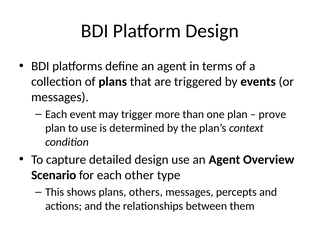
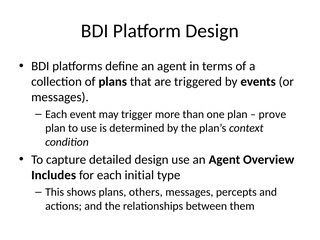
Scenario: Scenario -> Includes (54, 175)
other: other -> initial (139, 175)
